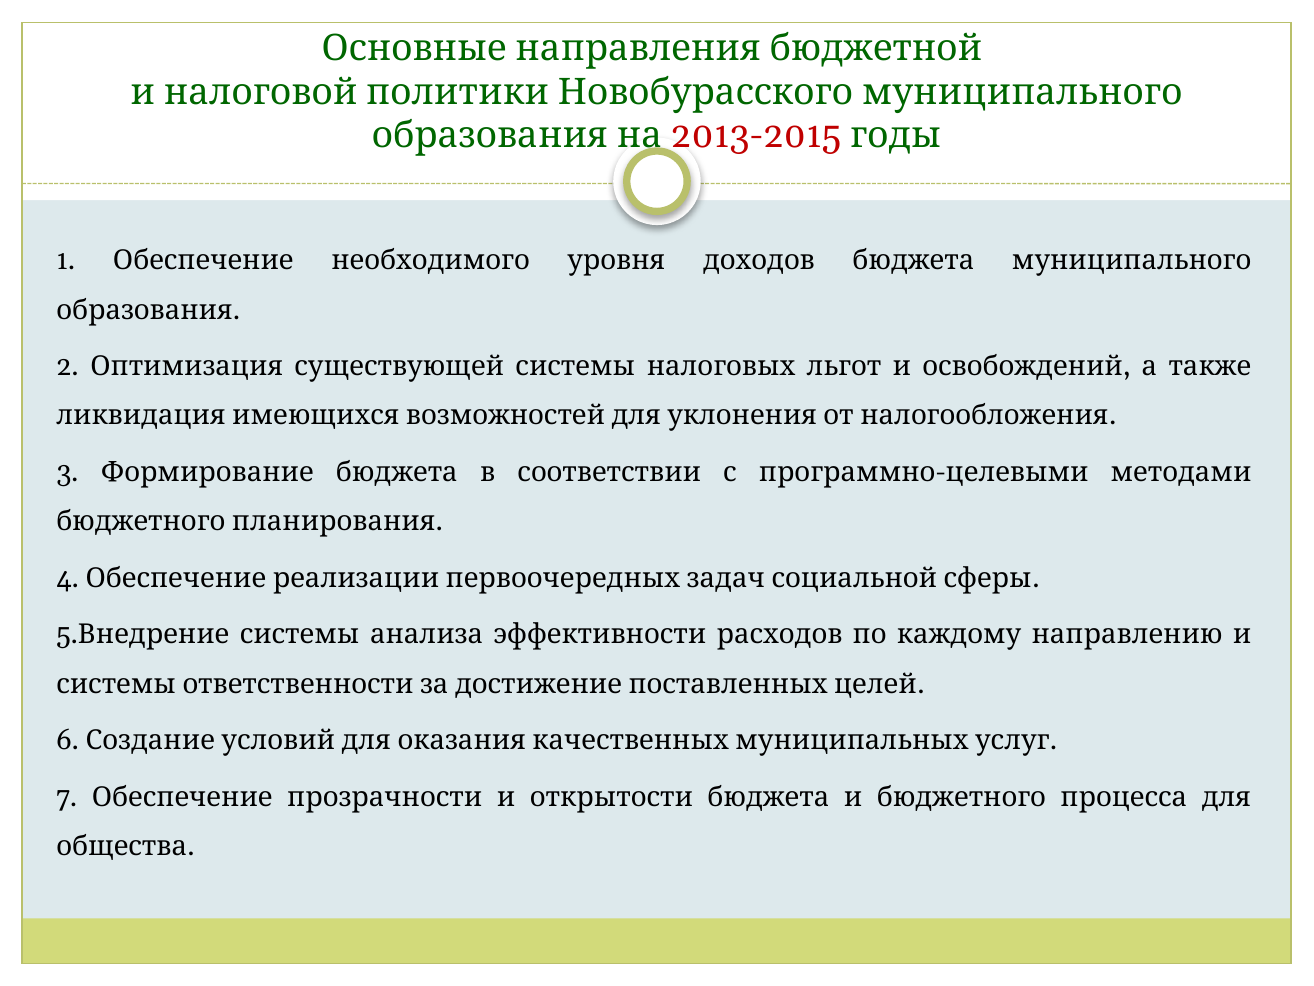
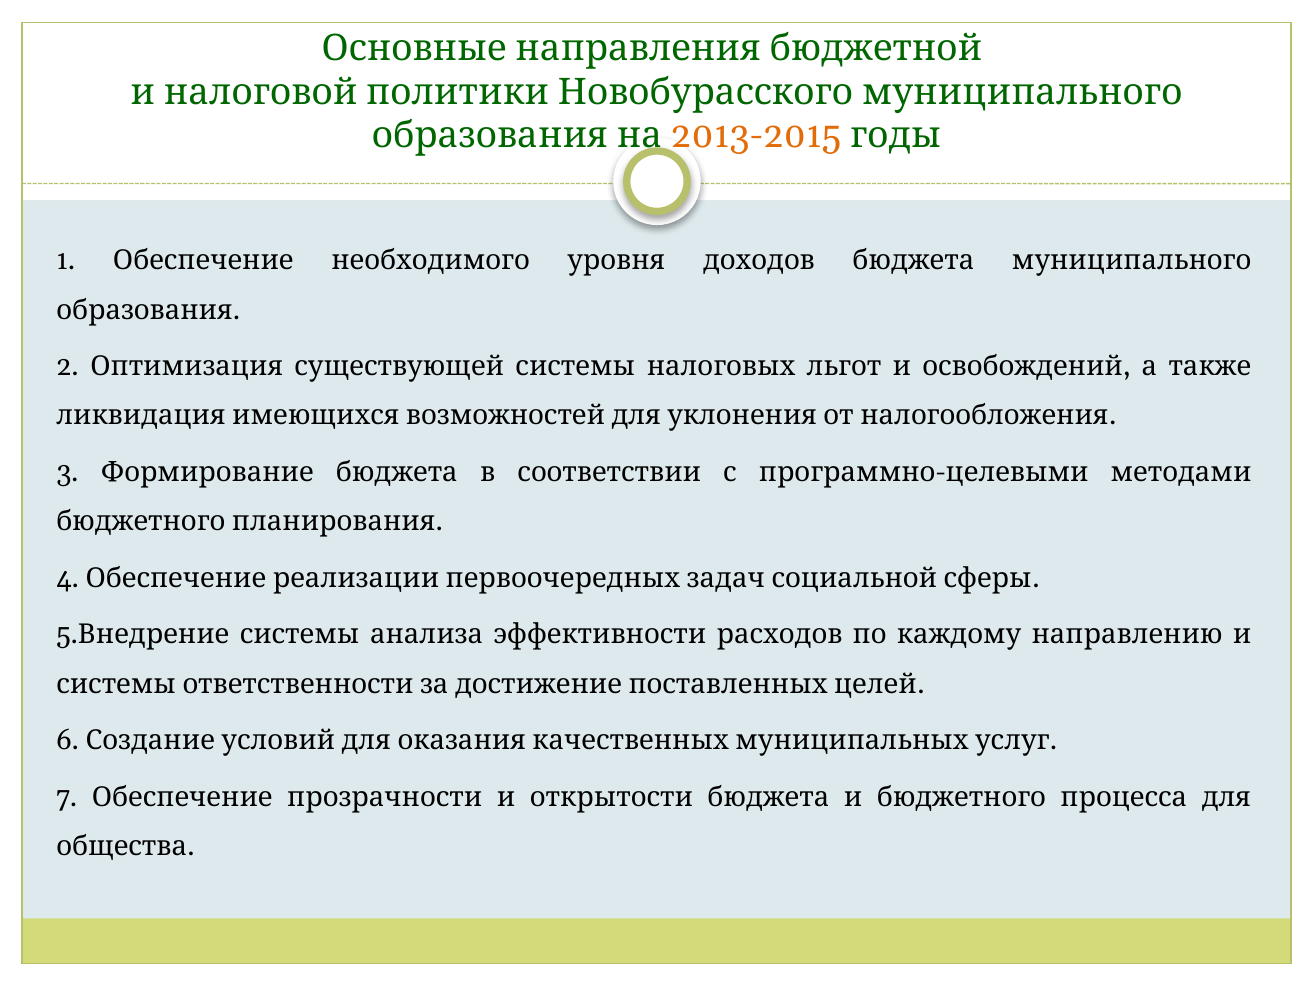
2013-2015 colour: red -> orange (756, 136)
